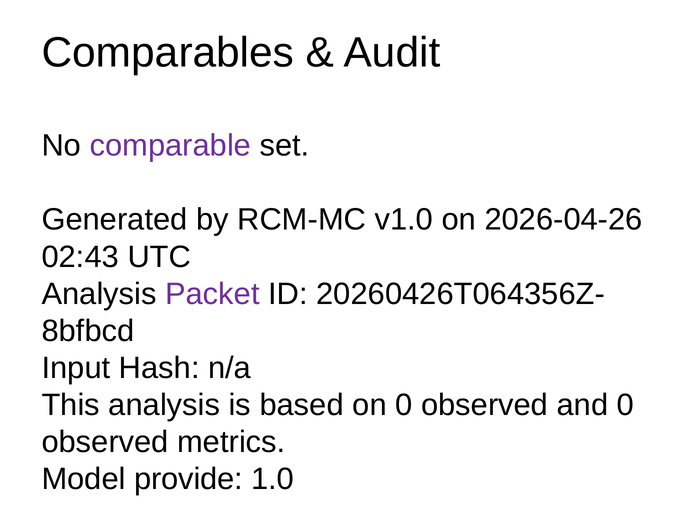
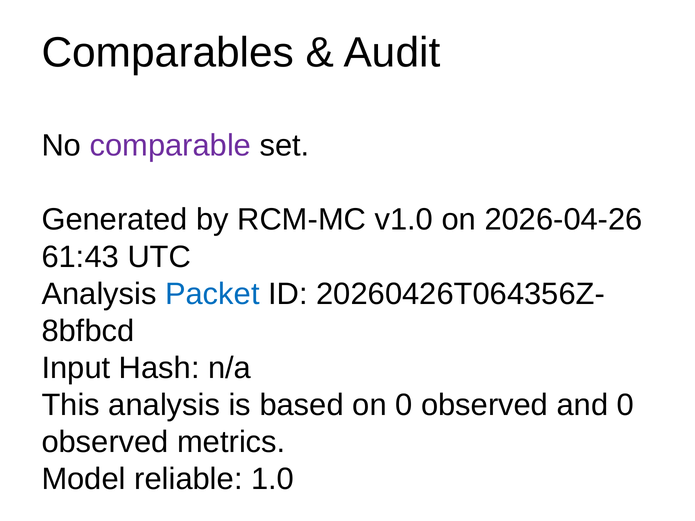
02:43: 02:43 -> 61:43 (80, 257)
Packet colour: purple -> blue (212, 294)
provide: provide -> reliable (188, 479)
